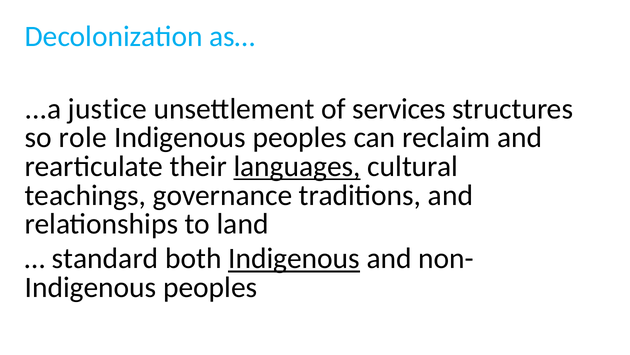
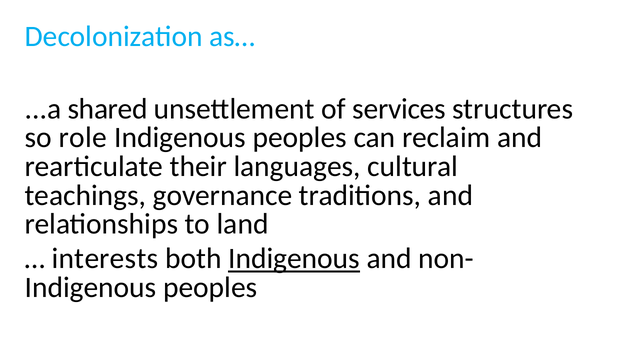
justice: justice -> shared (108, 109)
languages underline: present -> none (297, 166)
standard: standard -> interests (105, 258)
